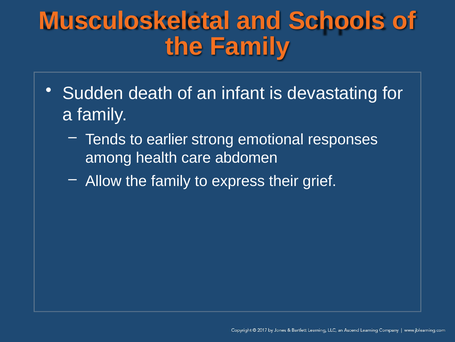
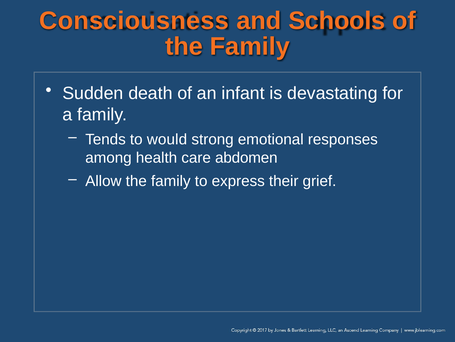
Musculoskeletal: Musculoskeletal -> Consciousness (134, 21)
earlier: earlier -> would (167, 139)
